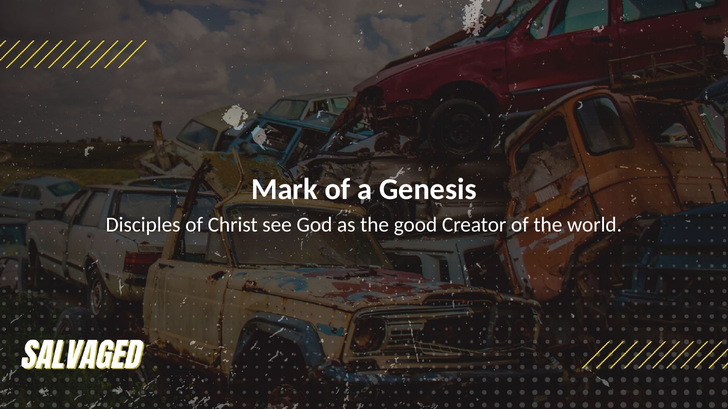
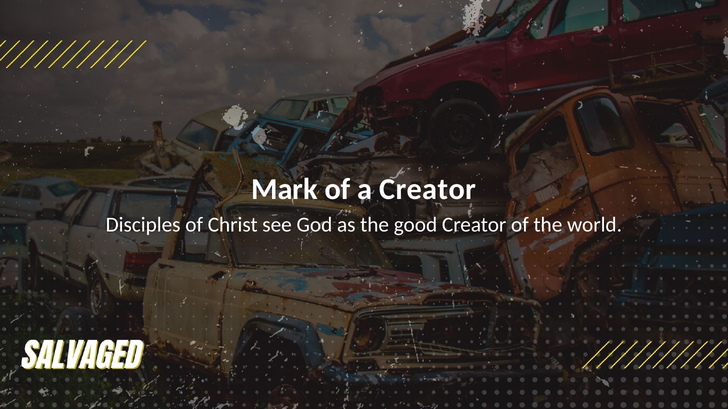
a Genesis: Genesis -> Creator (428, 189)
